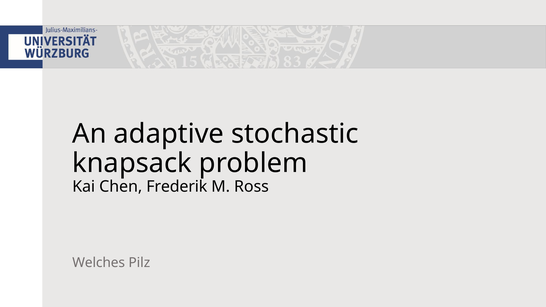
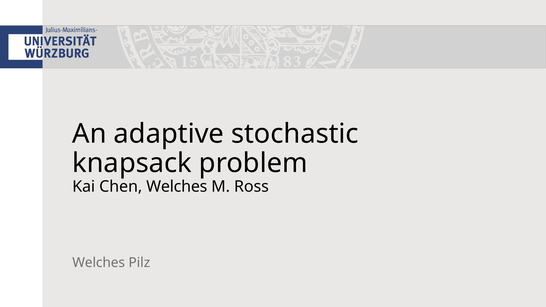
Chen Frederik: Frederik -> Welches (177, 187)
